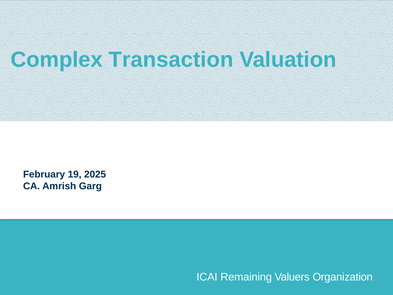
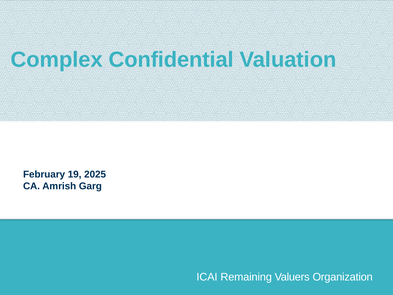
Transaction: Transaction -> Confidential (171, 60)
